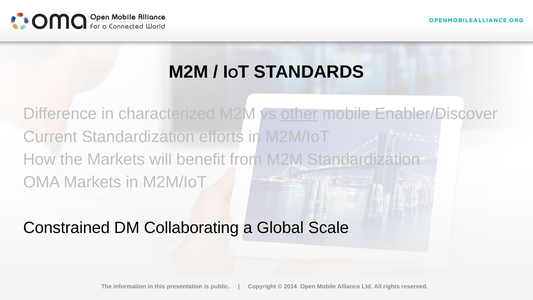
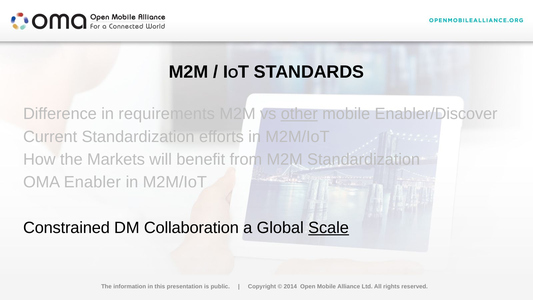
characterized: characterized -> requirements (167, 114)
OMA Markets: Markets -> Enabler (92, 182)
Collaborating: Collaborating -> Collaboration (191, 228)
Scale underline: none -> present (329, 228)
